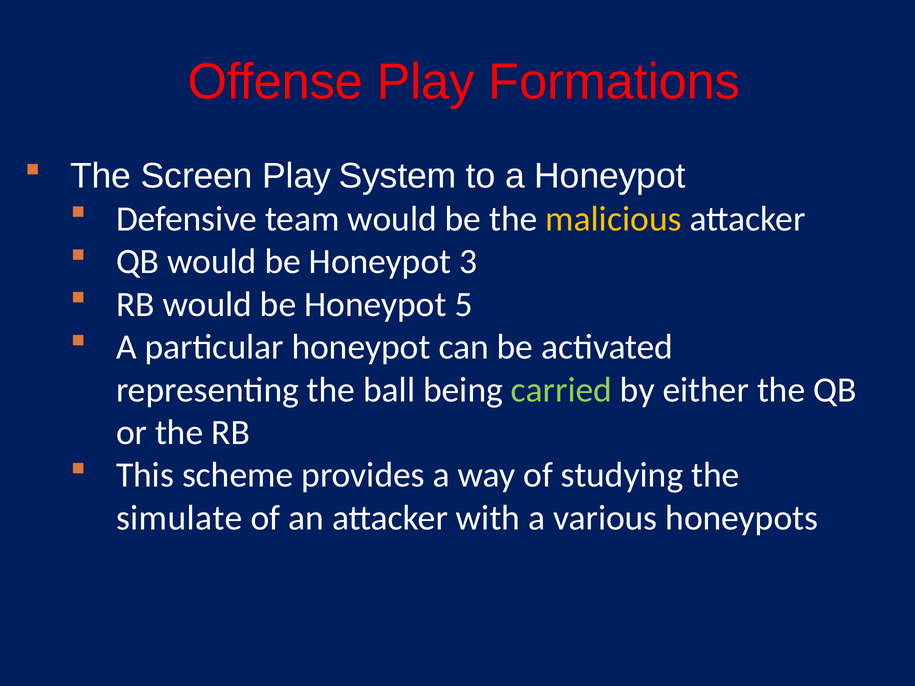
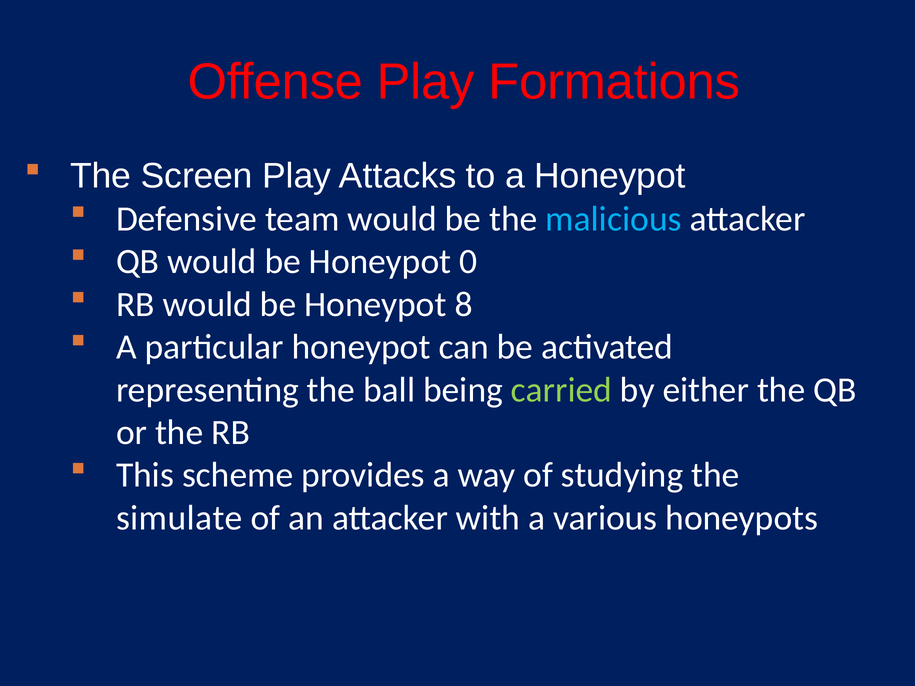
System: System -> Attacks (397, 176)
malicious colour: yellow -> light blue (614, 219)
3: 3 -> 0 (468, 262)
5: 5 -> 8 (464, 304)
